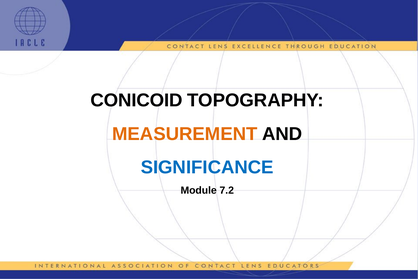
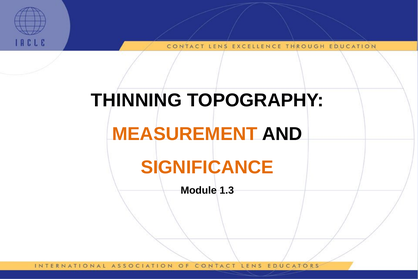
CONICOID: CONICOID -> THINNING (136, 100)
SIGNIFICANCE colour: blue -> orange (207, 167)
7.2: 7.2 -> 1.3 (227, 190)
